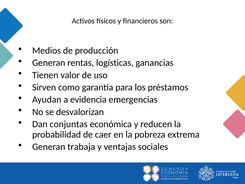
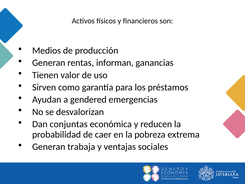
logísticas: logísticas -> informan (115, 63)
evidencia: evidencia -> gendered (88, 99)
